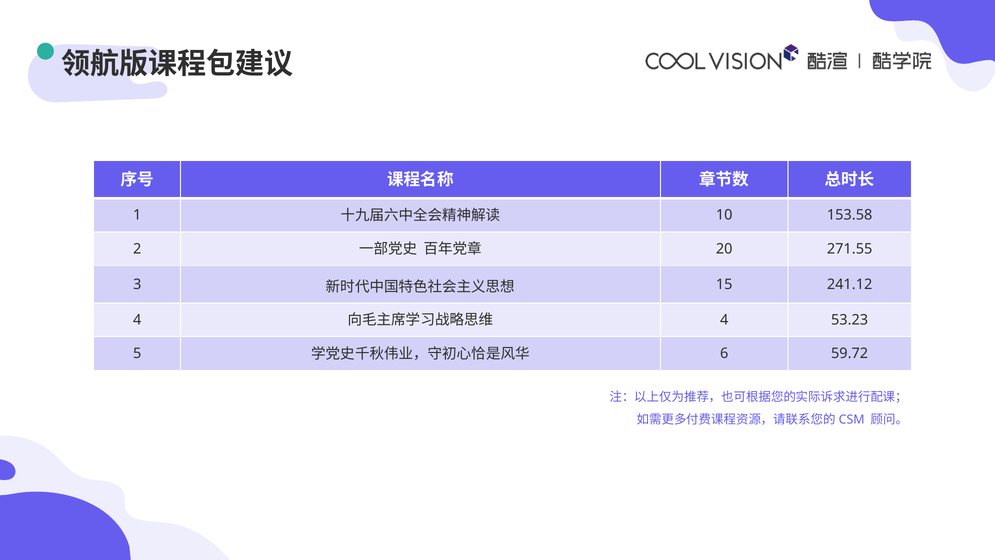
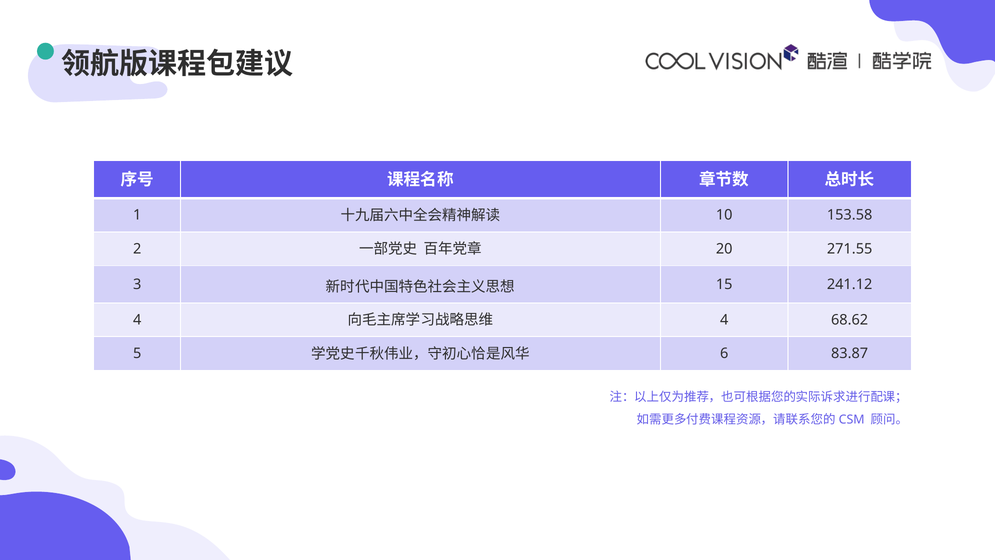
53.23: 53.23 -> 68.62 (850, 320)
59.72: 59.72 -> 83.87 (850, 353)
